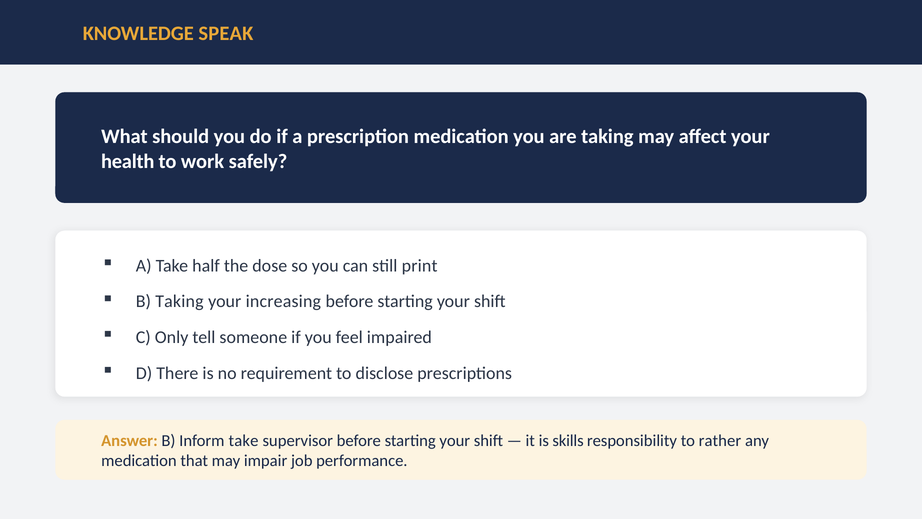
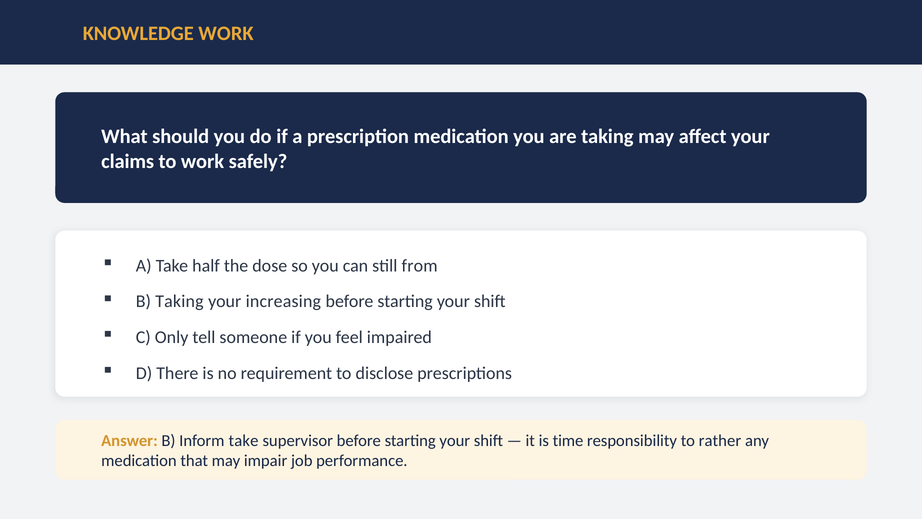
KNOWLEDGE SPEAK: SPEAK -> WORK (226, 34)
health: health -> claims (128, 161)
print: print -> from (420, 265)
skills: skills -> time (568, 441)
